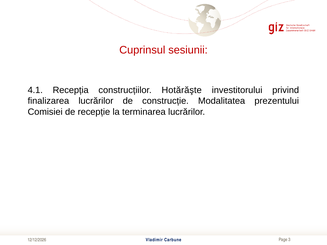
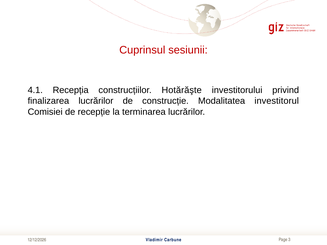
prezentului: prezentului -> investitorul (277, 101)
